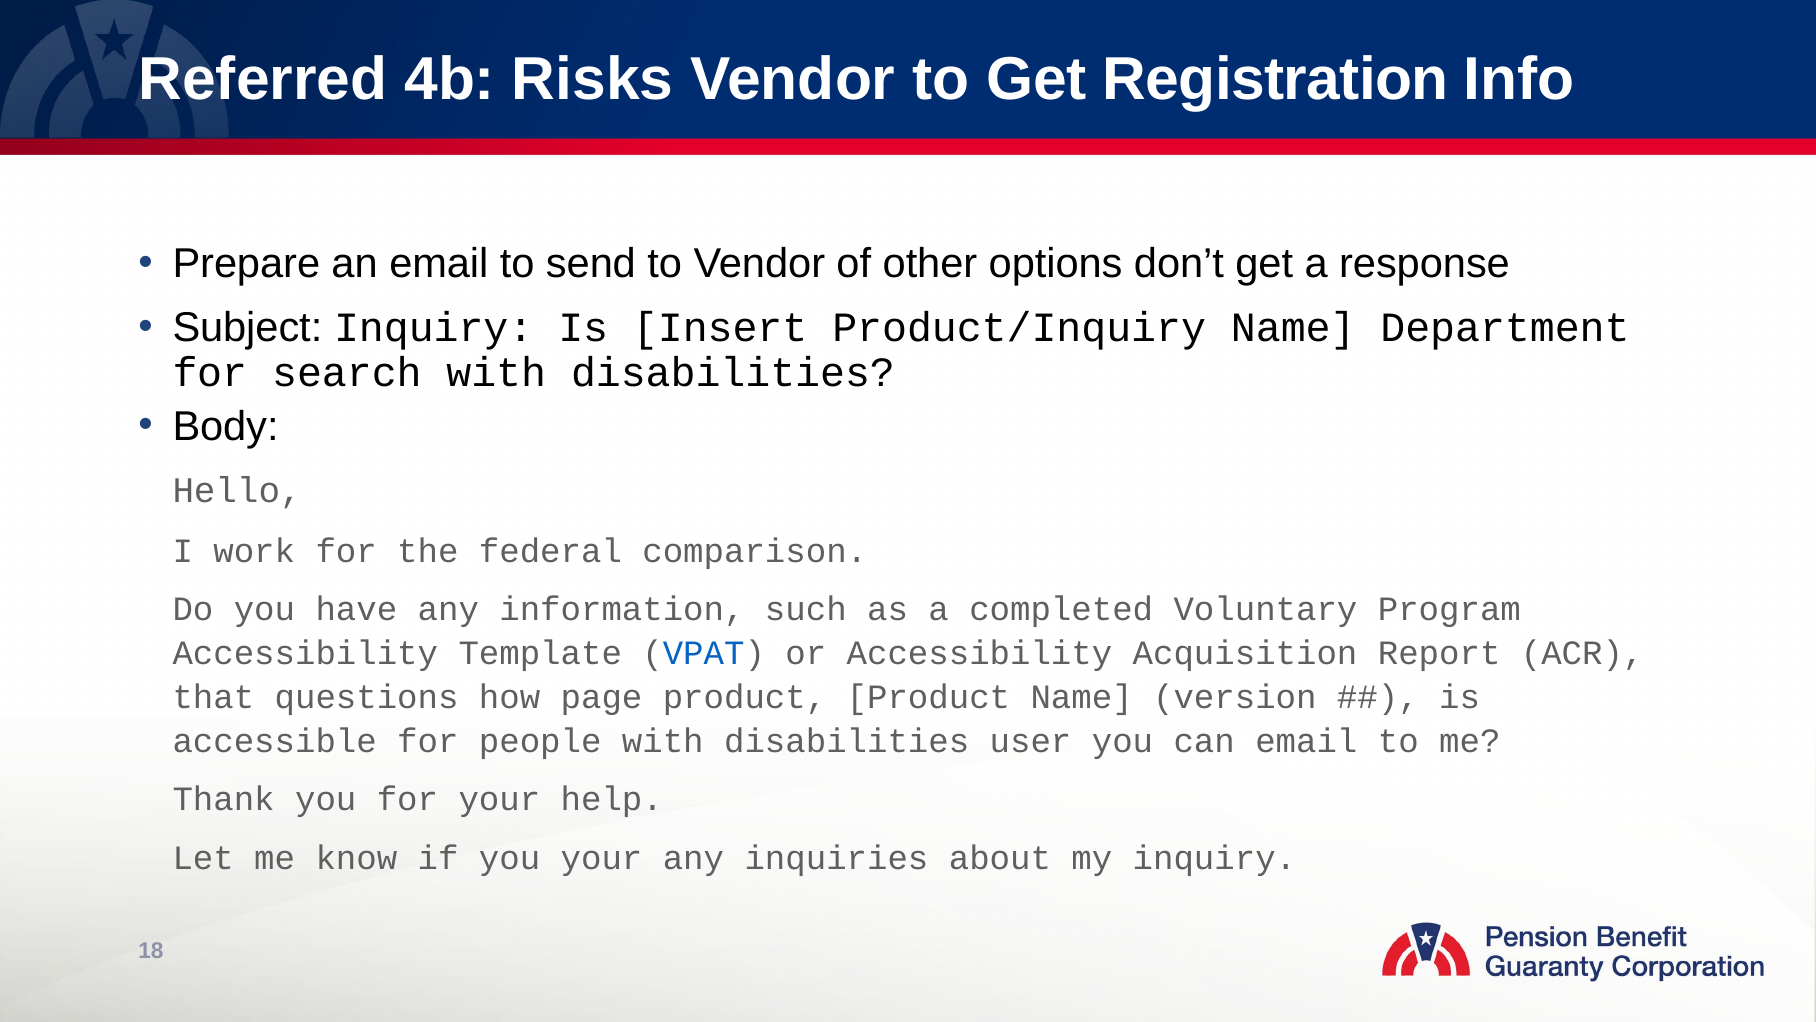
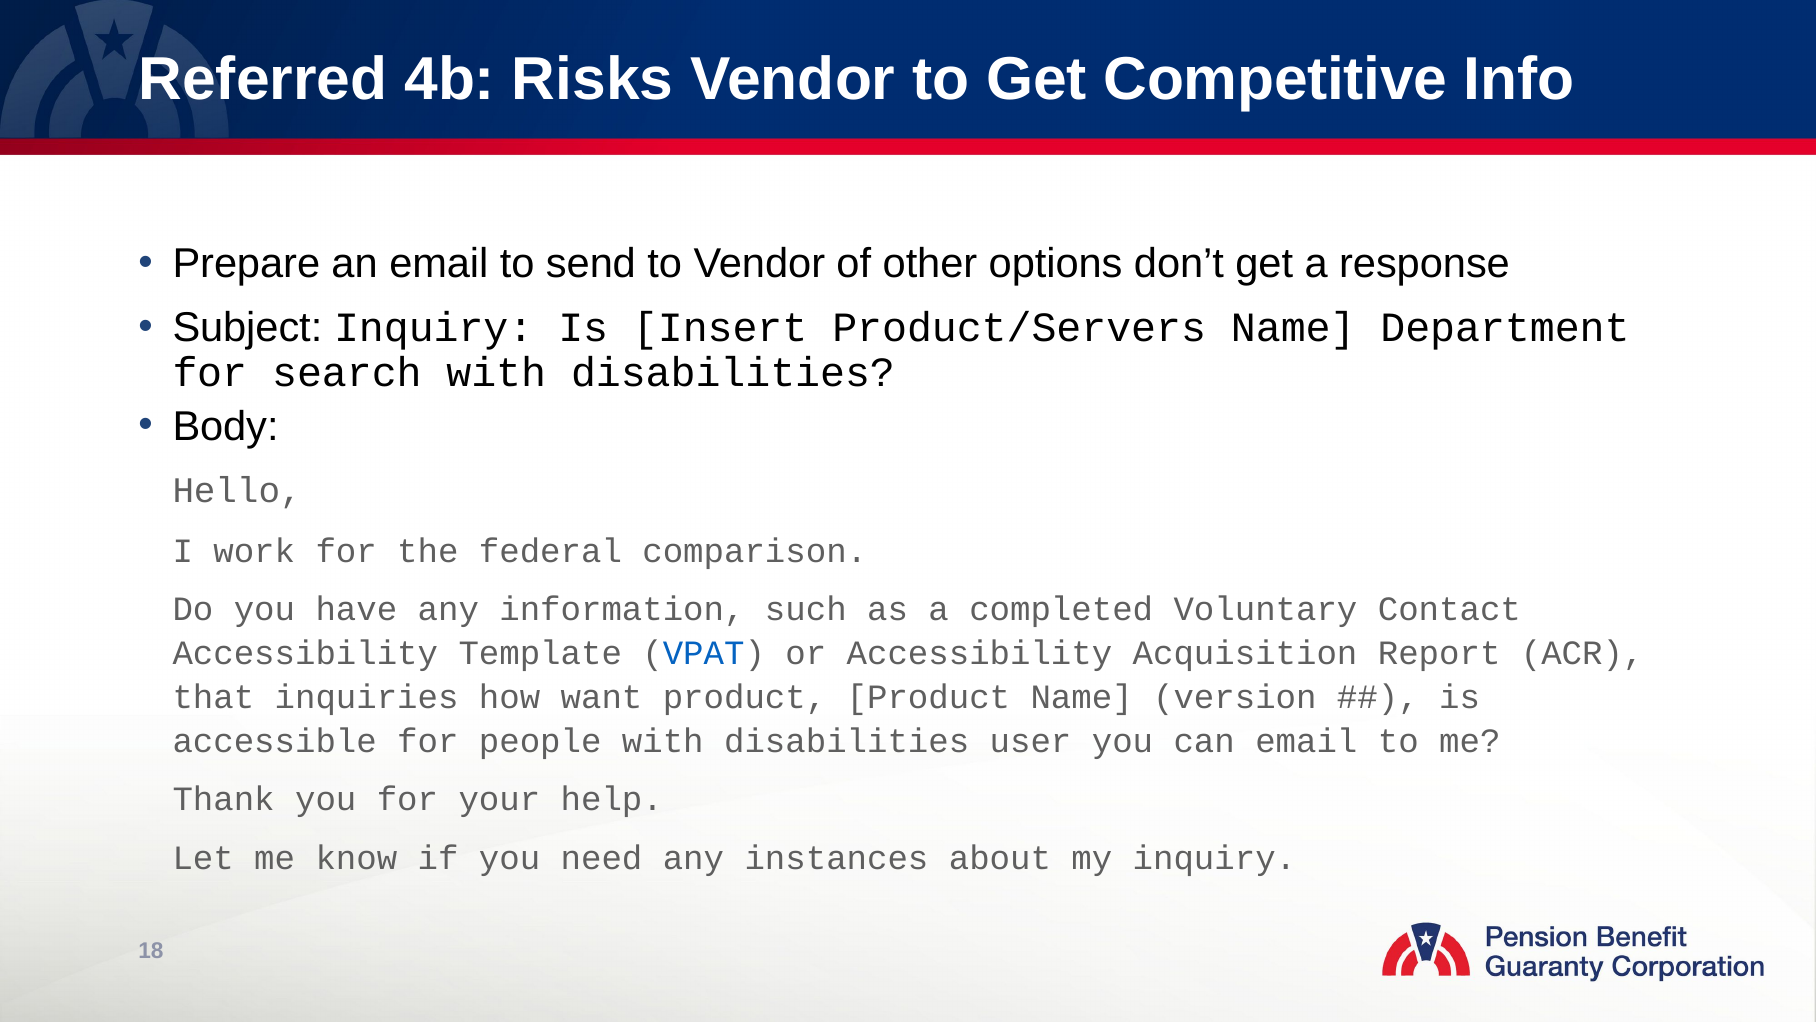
Registration: Registration -> Competitive (1276, 79)
Product/Inquiry: Product/Inquiry -> Product/Servers (1019, 327)
Program: Program -> Contact (1449, 609)
questions: questions -> inquiries (367, 697)
page: page -> want (602, 697)
you your: your -> need (602, 858)
inquiries: inquiries -> instances (836, 858)
